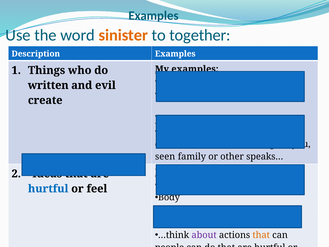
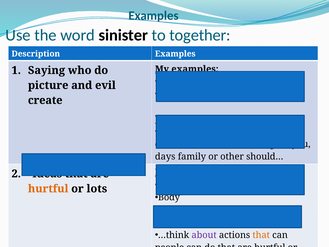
sinister colour: orange -> black (123, 35)
Things: Things -> Saying (47, 70)
written: written -> picture (48, 85)
seen: seen -> days (165, 156)
speaks…: speaks… -> should… (265, 156)
hurtful colour: blue -> orange (48, 189)
feel: feel -> lots (97, 189)
